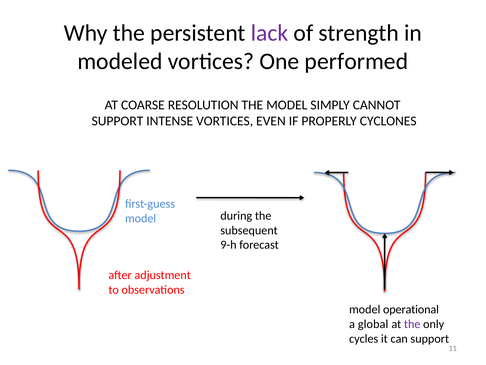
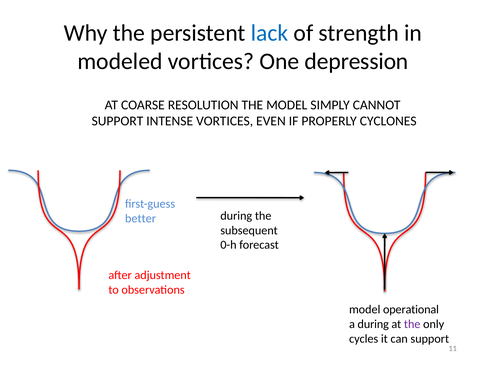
lack colour: purple -> blue (270, 33)
performed: performed -> depression (357, 61)
model: model -> better (141, 218)
9-h: 9-h -> 0-h (228, 245)
a global: global -> during (373, 324)
